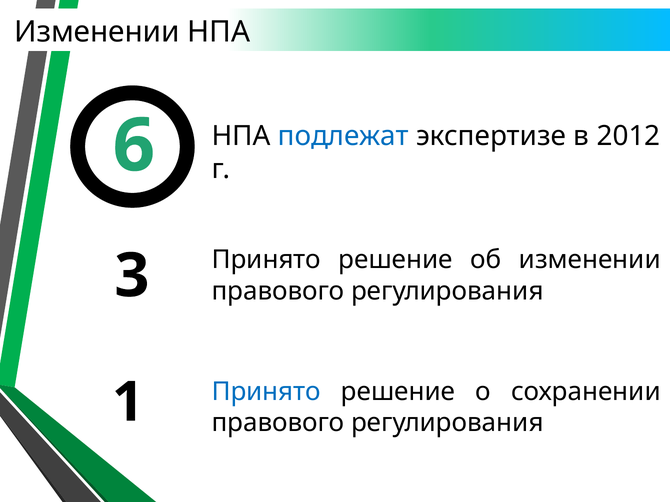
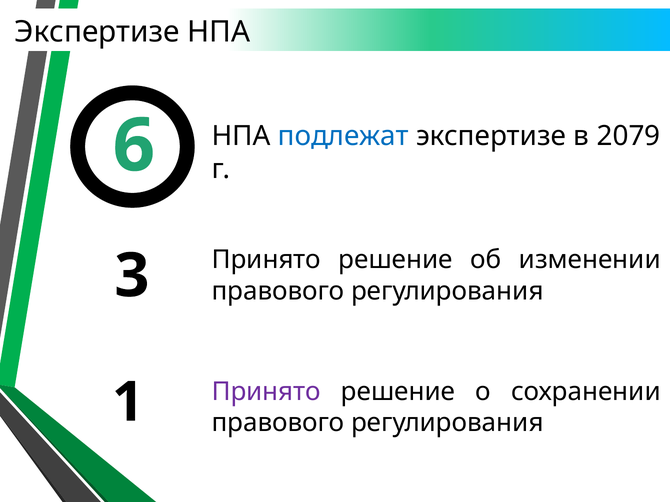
Изменении: Изменении -> Экспертизе (97, 32)
2012: 2012 -> 2079 (629, 136)
Принято colour: blue -> purple (266, 392)
